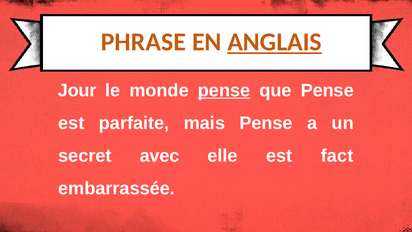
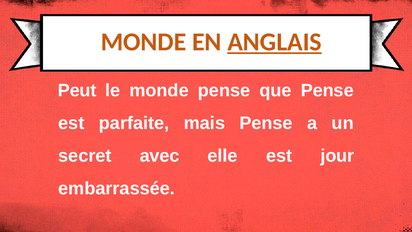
PHRASE: PHRASE -> MONDE (144, 42)
Jour: Jour -> Peut (77, 90)
pense underline: present -> none (224, 90)
fact: fact -> jour (337, 156)
